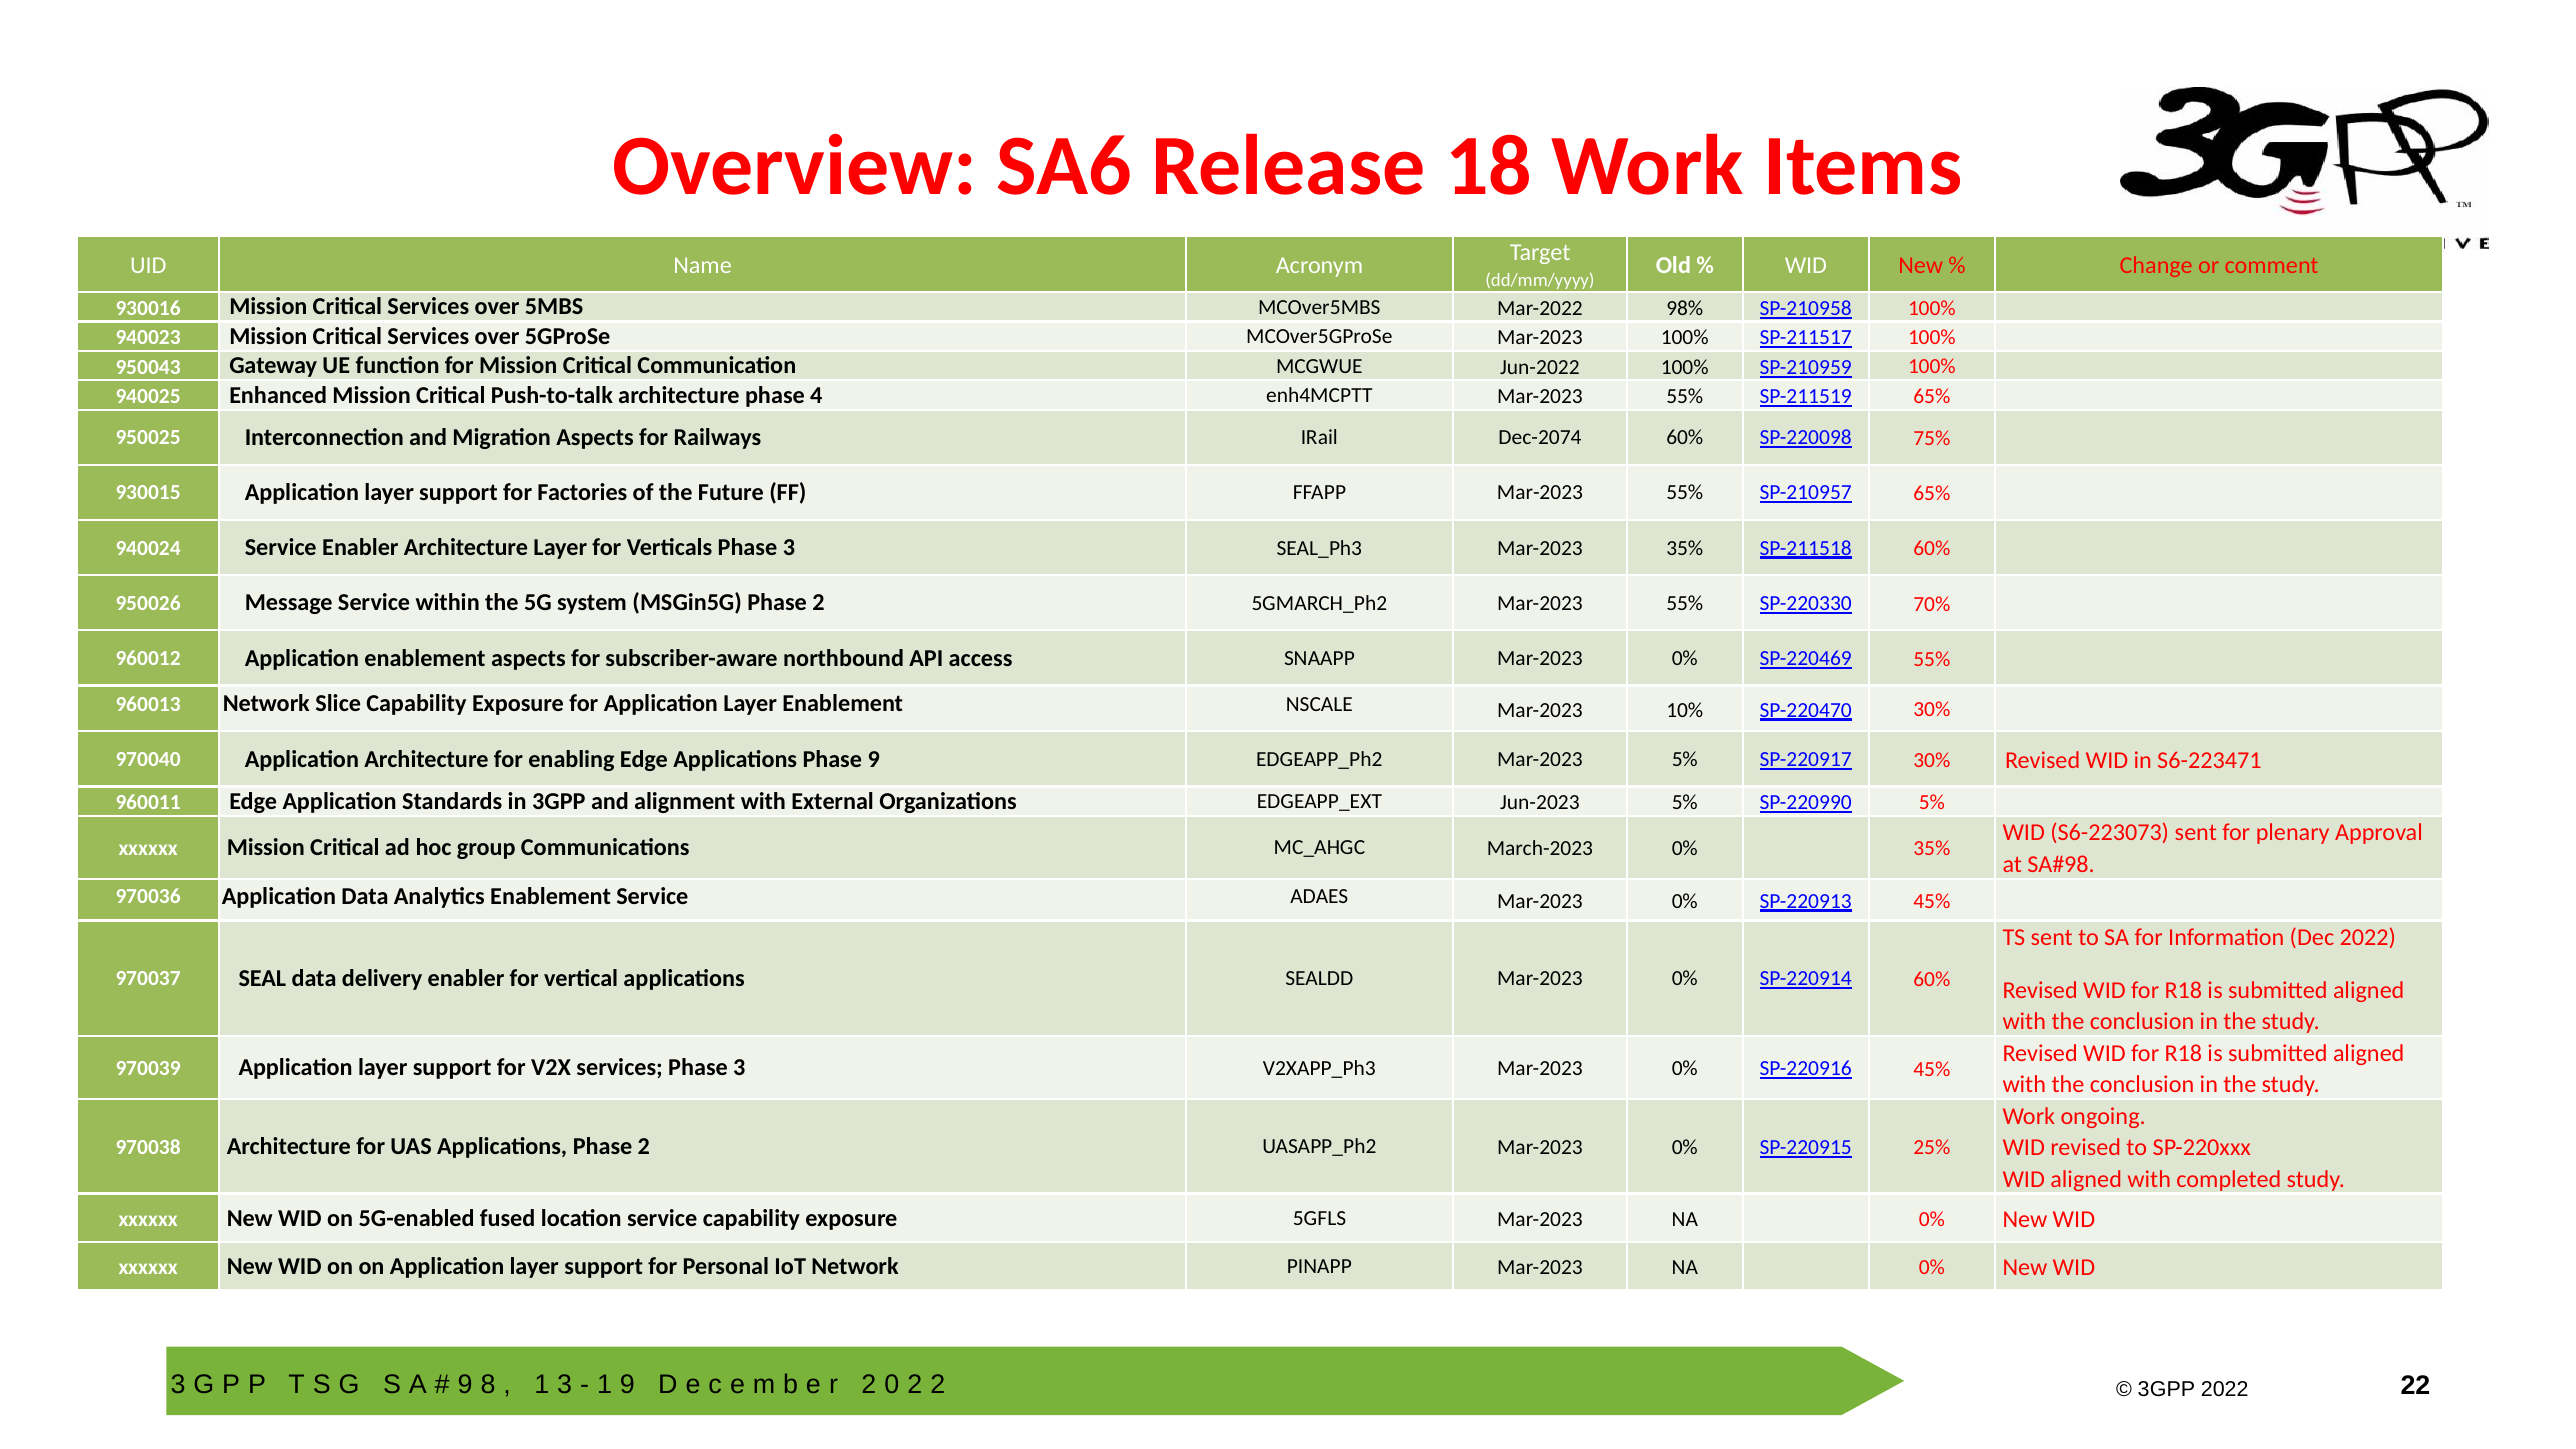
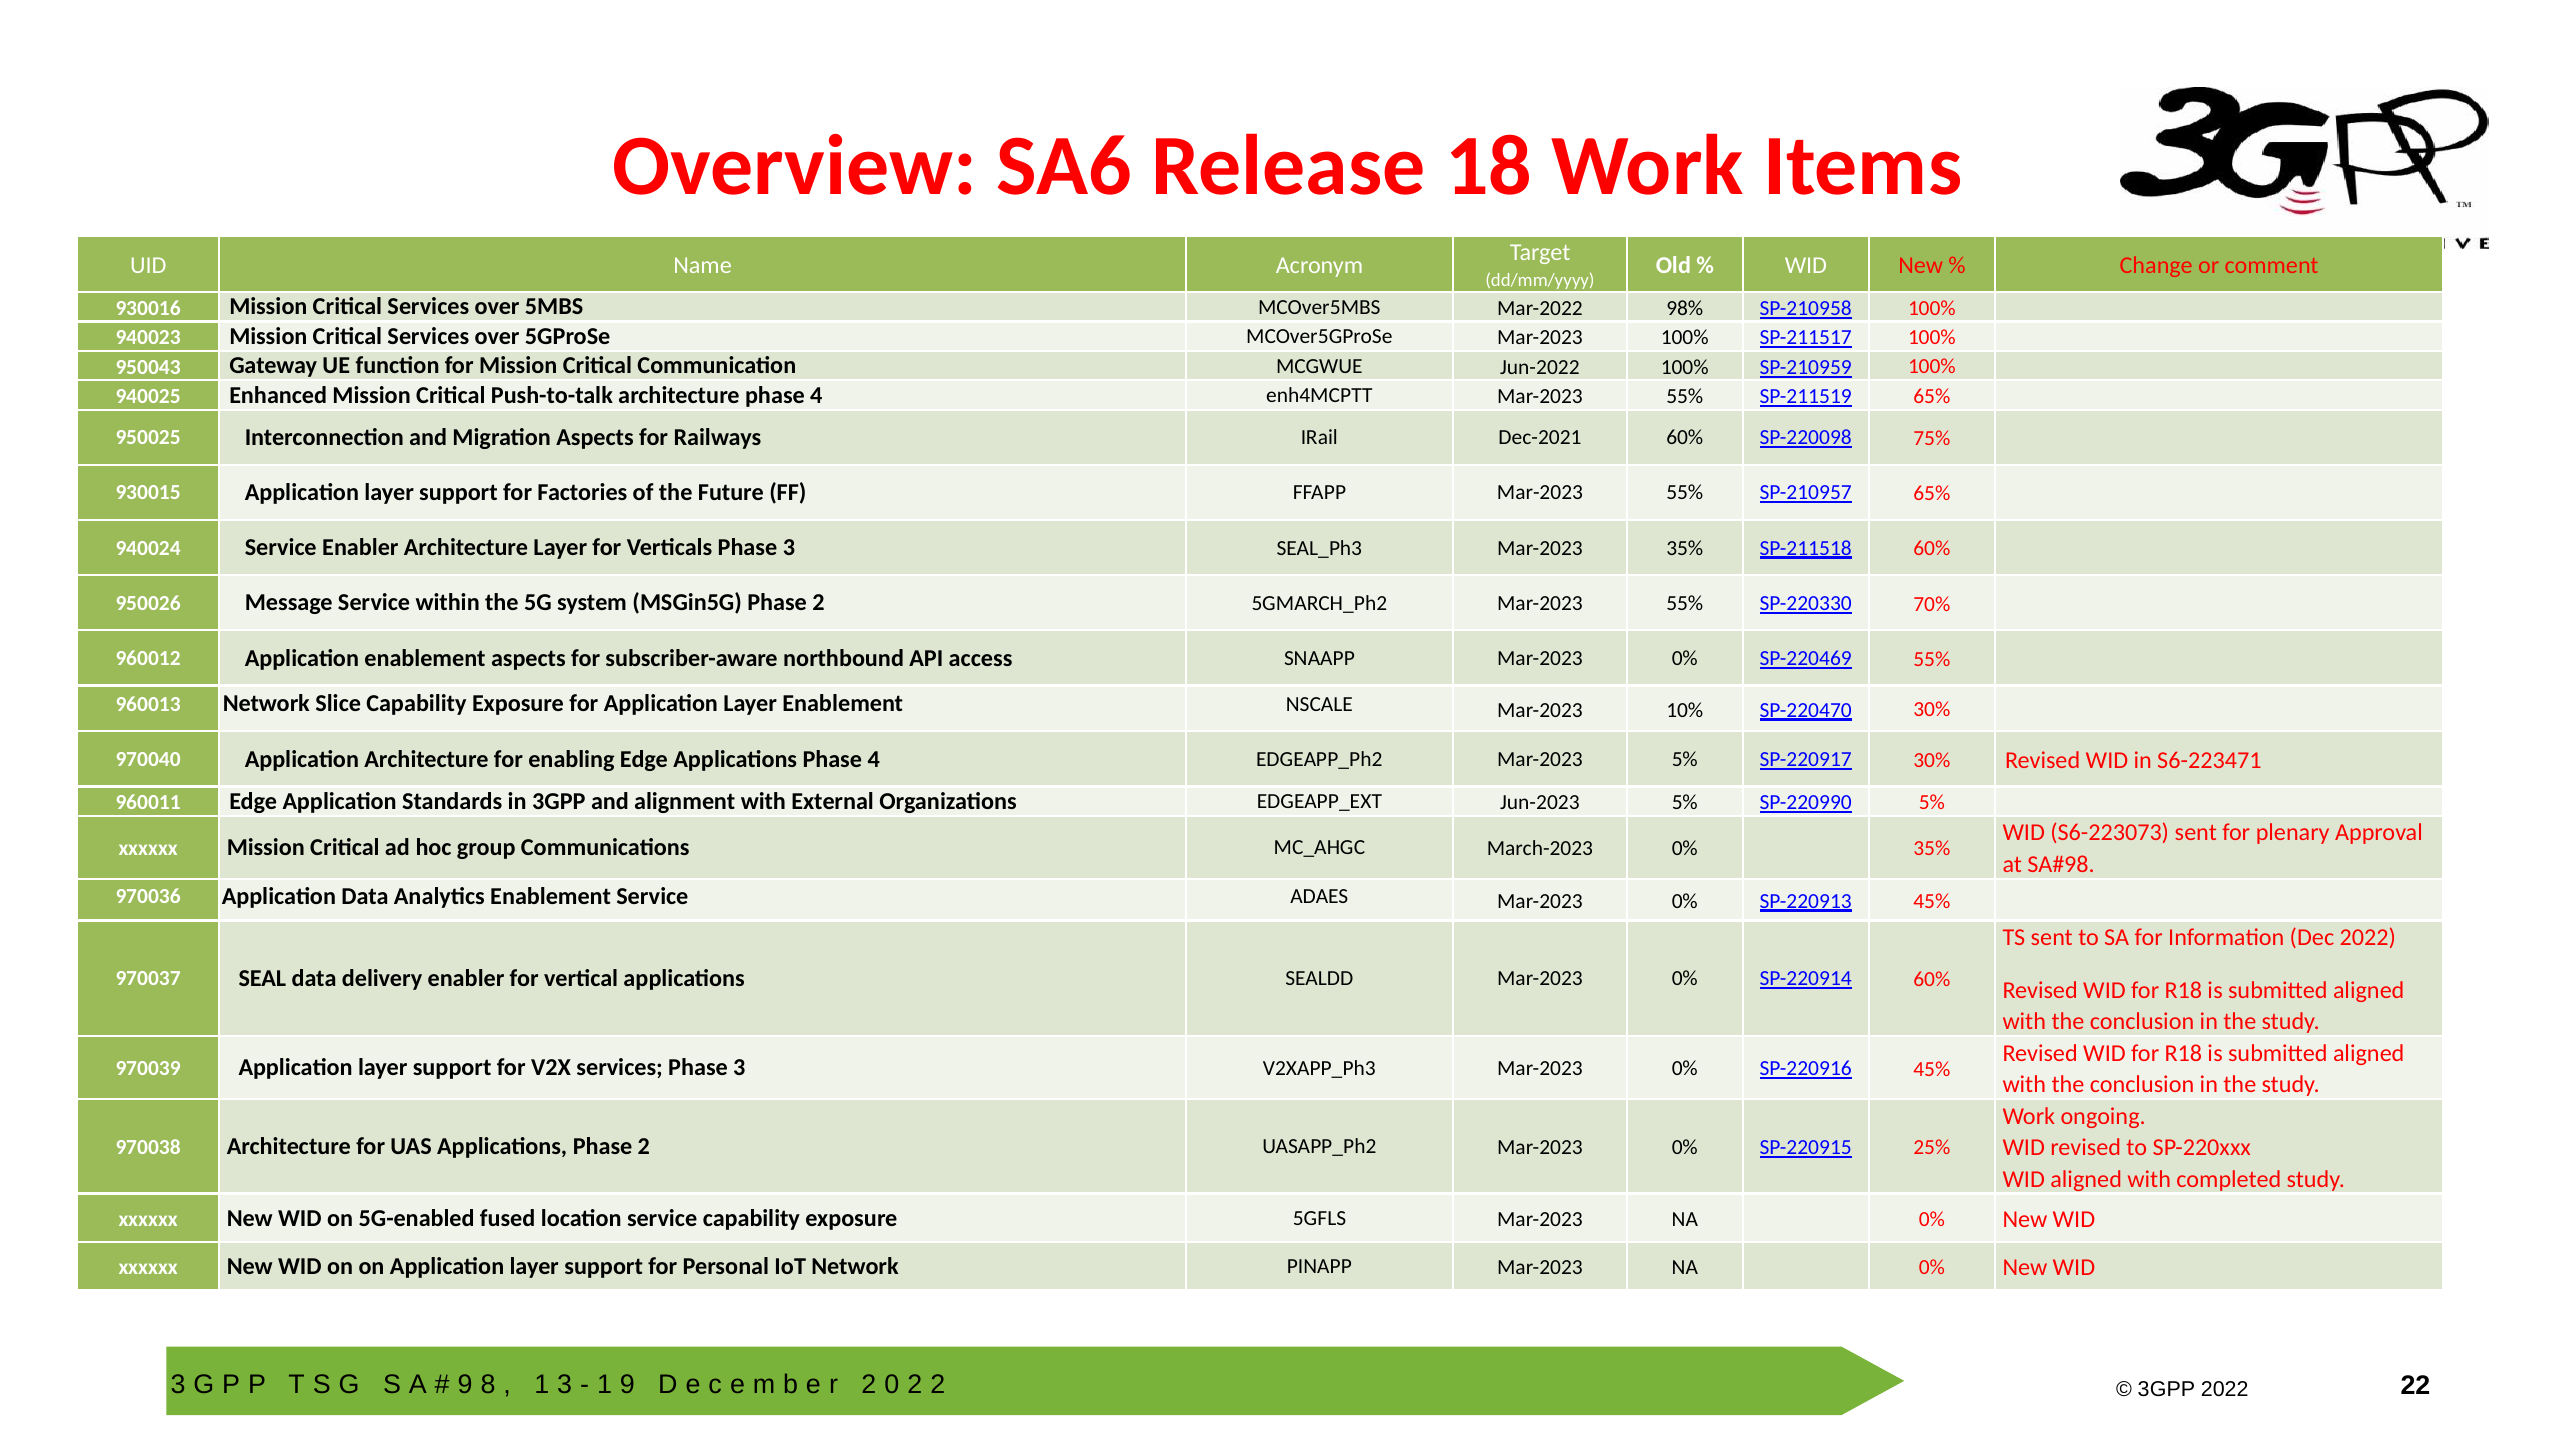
Dec-2074: Dec-2074 -> Dec-2021 (1540, 438)
Applications Phase 9: 9 -> 4 (874, 759)
